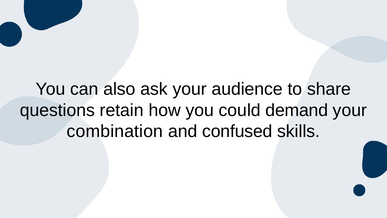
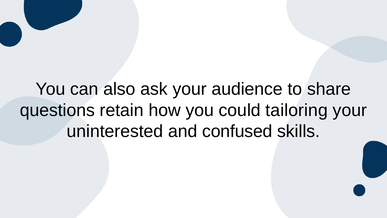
demand: demand -> tailoring (297, 110)
combination: combination -> uninterested (115, 131)
